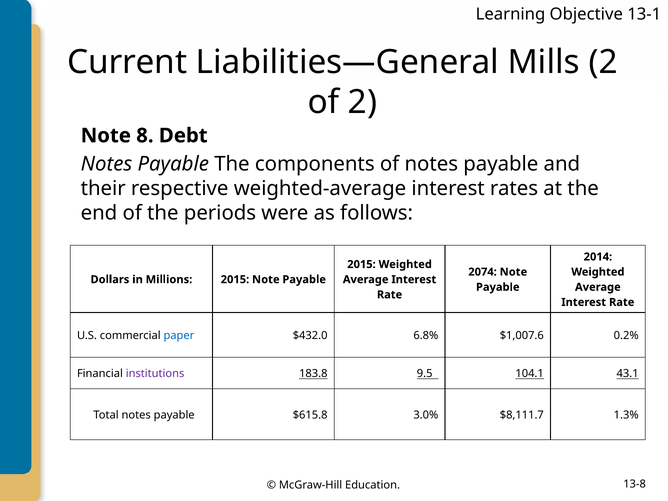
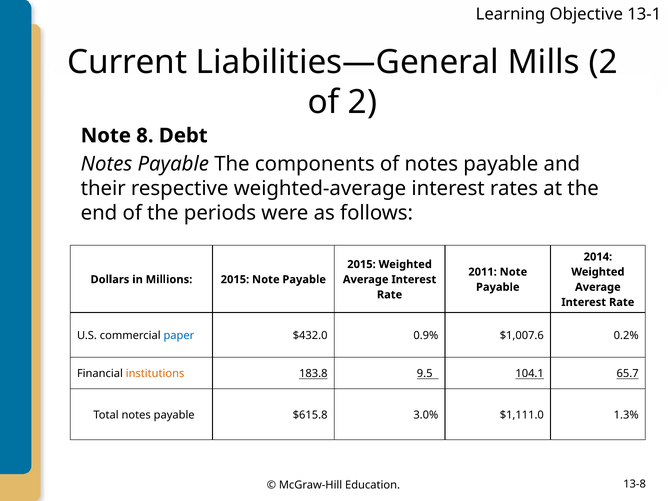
2074: 2074 -> 2011 (483, 272)
6.8%: 6.8% -> 0.9% (426, 336)
institutions colour: purple -> orange (155, 374)
43.1: 43.1 -> 65.7 (628, 374)
$8,111.7: $8,111.7 -> $1,111.0 (522, 415)
